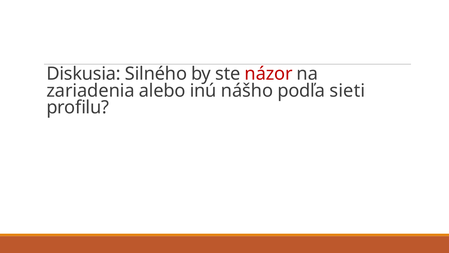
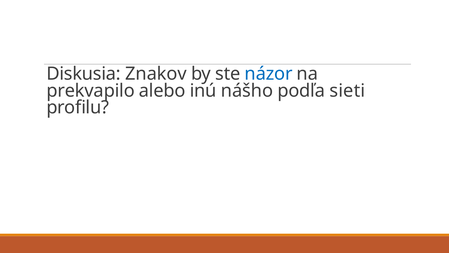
Silného: Silného -> Znakov (156, 74)
názor colour: red -> blue (269, 74)
zariadenia: zariadenia -> prekvapilo (91, 91)
